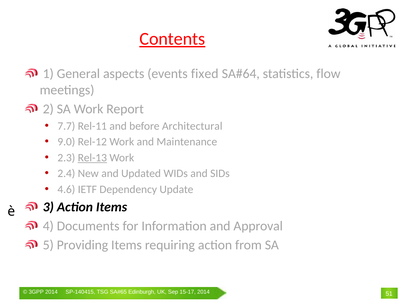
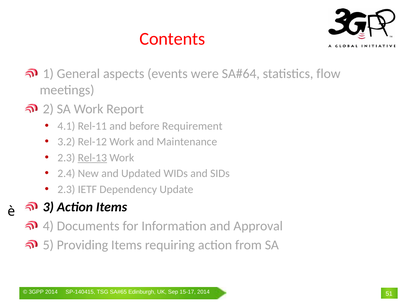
Contents underline: present -> none (172, 39)
fixed: fixed -> were (205, 74)
7.7: 7.7 -> 4.1 (66, 126)
Architectural: Architectural -> Requirement (192, 126)
9.0: 9.0 -> 3.2 (66, 142)
4.6: 4.6 -> 2.3 (66, 189)
